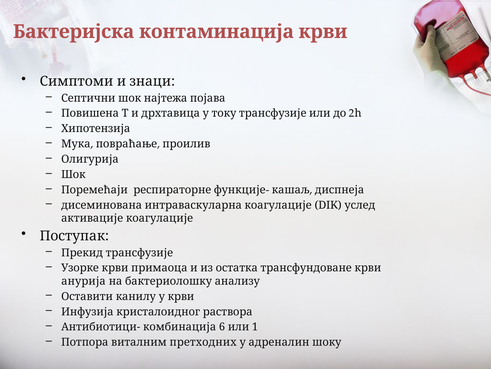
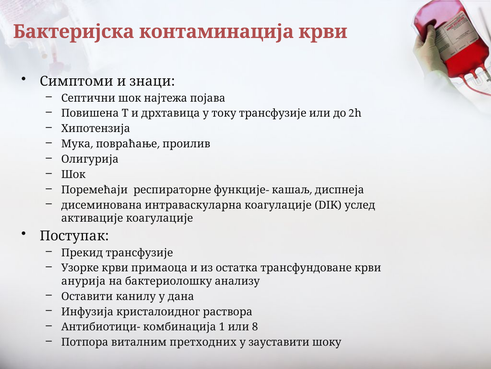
у крви: крви -> дана (181, 296)
6: 6 -> 1 (222, 326)
1: 1 -> 8 (255, 326)
адреналин: адреналин -> зауставити (279, 342)
